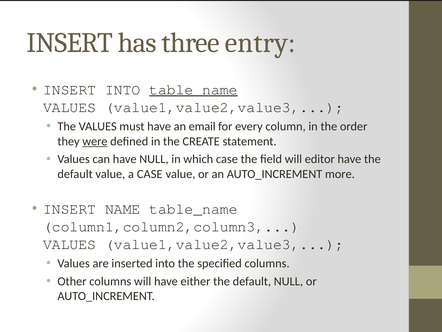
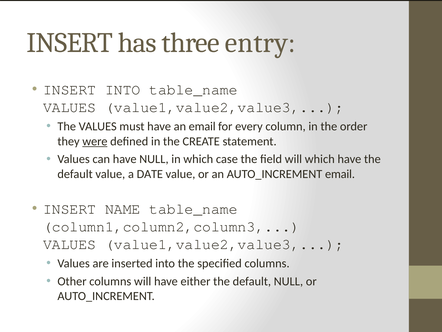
table_name underline: present -> none (193, 89)
will editor: editor -> which (320, 159)
a CASE: CASE -> DATE (150, 174)
AUTO_INCREMENT more: more -> email (340, 174)
